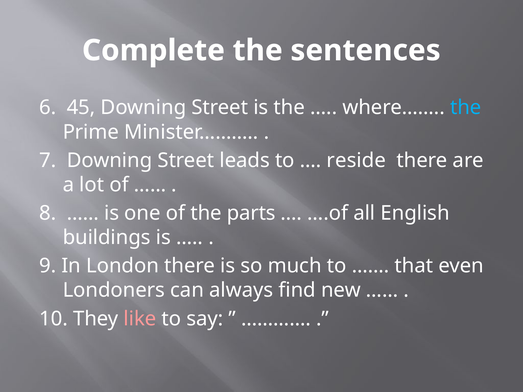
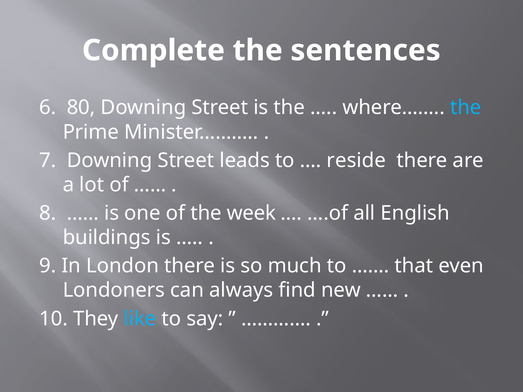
45: 45 -> 80 (81, 108)
parts: parts -> week (251, 213)
like colour: pink -> light blue (140, 319)
